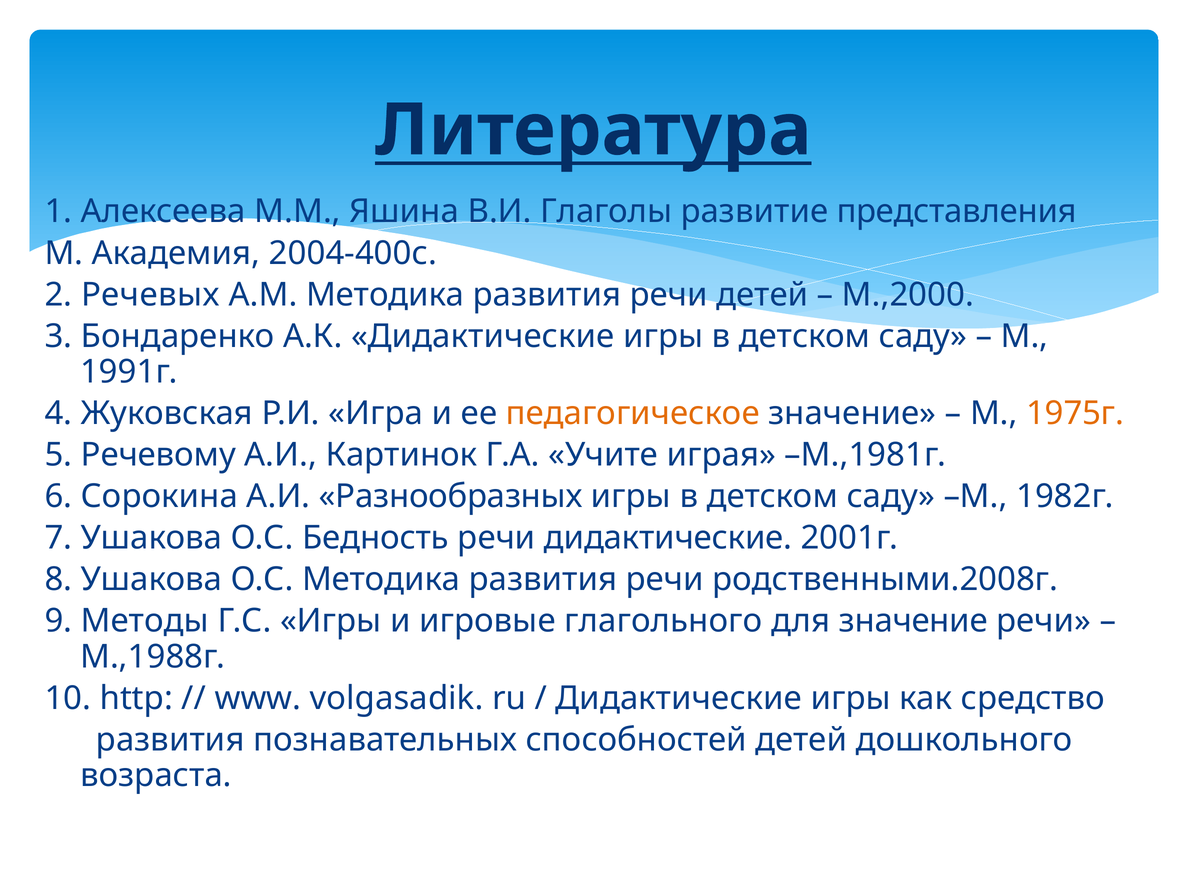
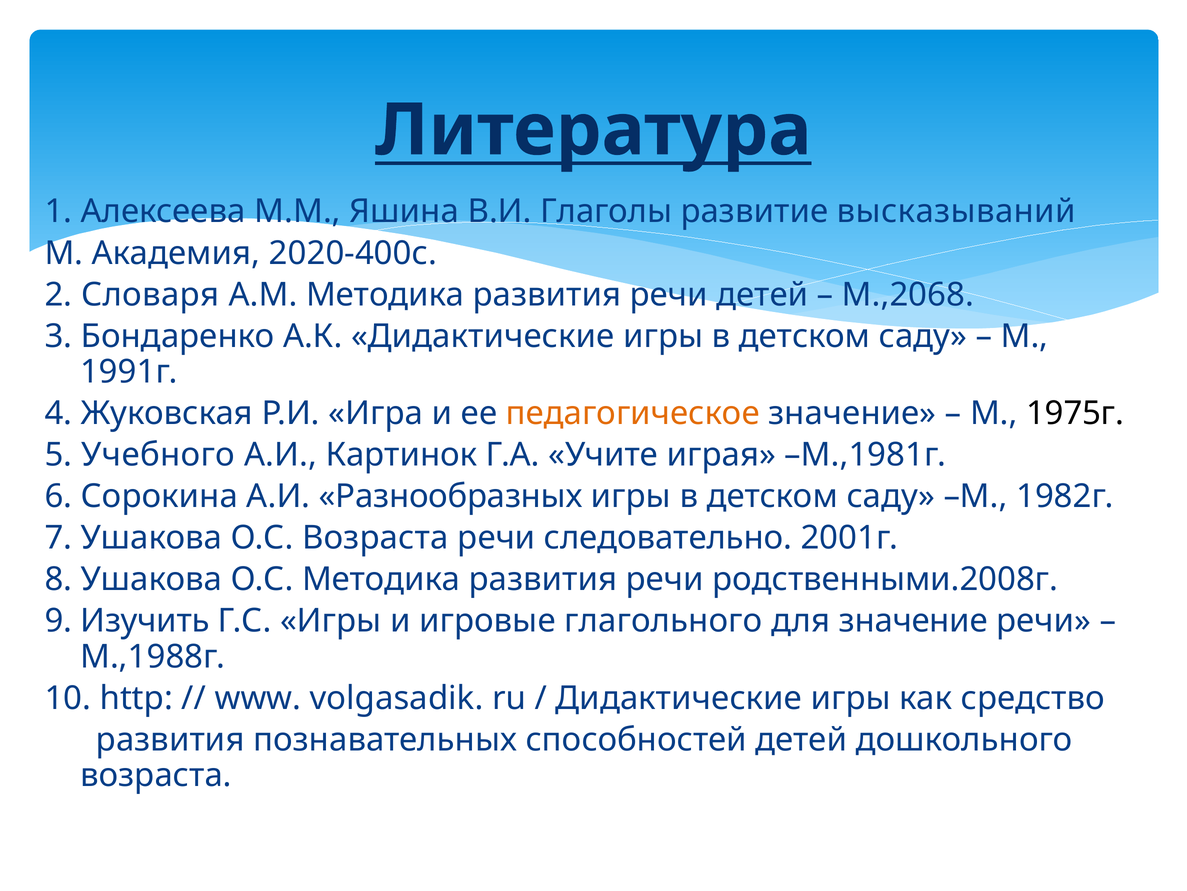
представления: представления -> высказываний (956, 211)
2004-400с: 2004-400с -> 2020-400с (353, 253)
Речевых: Речевых -> Словаря (150, 294)
М.,2000: М.,2000 -> М.,2068 (908, 294)
1975г colour: orange -> black (1075, 413)
Речевому: Речевому -> Учебного (158, 455)
О.С Бедность: Бедность -> Возраста (375, 538)
речи дидактические: дидактические -> следовательно (668, 538)
Методы: Методы -> Изучить (145, 621)
